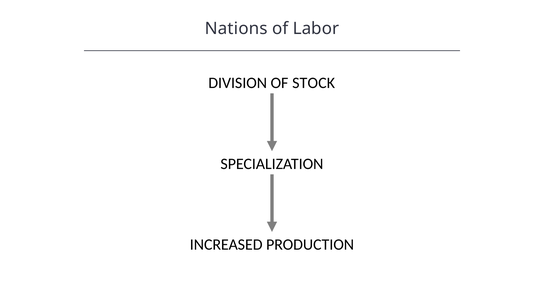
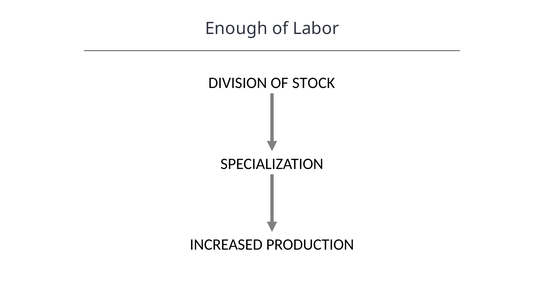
Nations: Nations -> Enough (236, 28)
